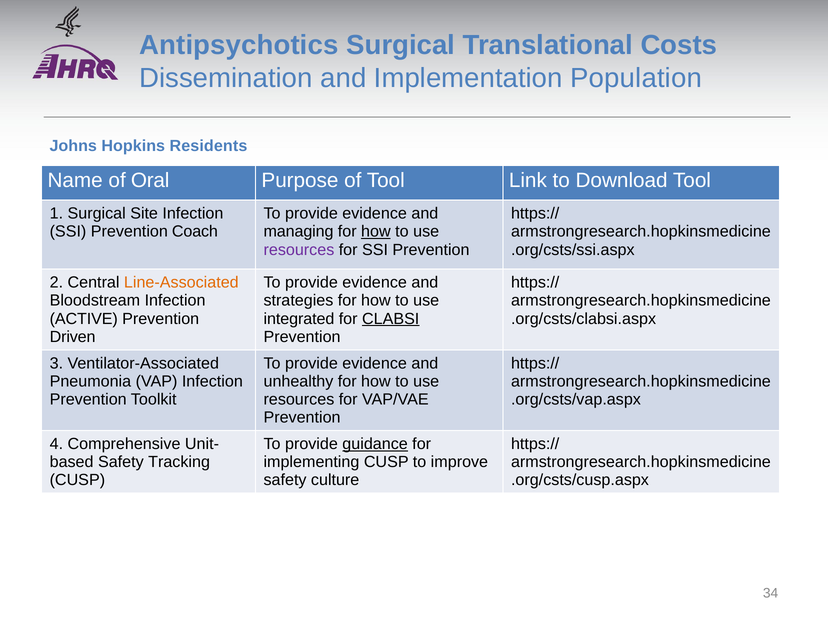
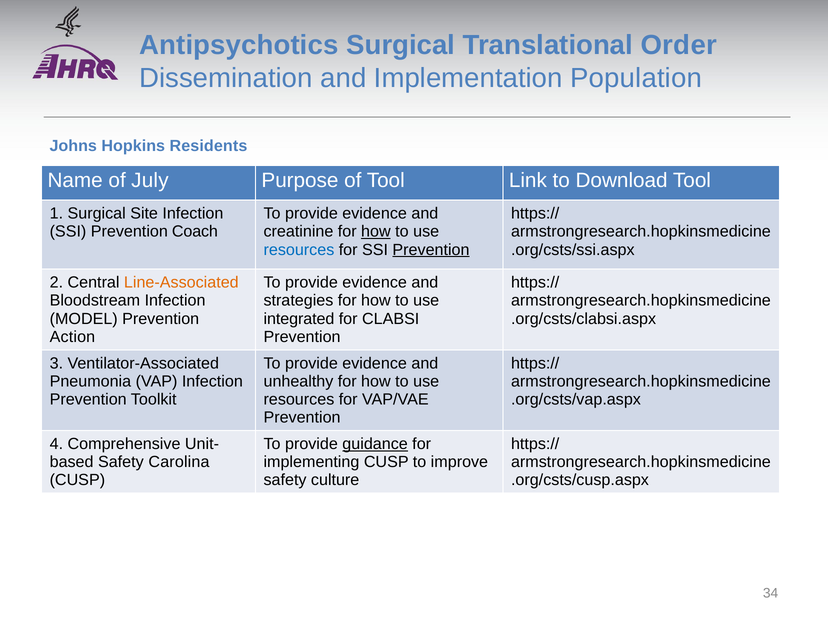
Costs: Costs -> Order (679, 45)
Oral: Oral -> July (150, 181)
managing: managing -> creatinine (298, 232)
resources colour: purple -> blue (299, 250)
Prevention underline: none -> present (431, 250)
ACTIVE: ACTIVE -> MODEL (84, 319)
CLABSI underline: present -> none (391, 319)
Driven: Driven -> Action (72, 337)
Tracking: Tracking -> Carolina (179, 462)
